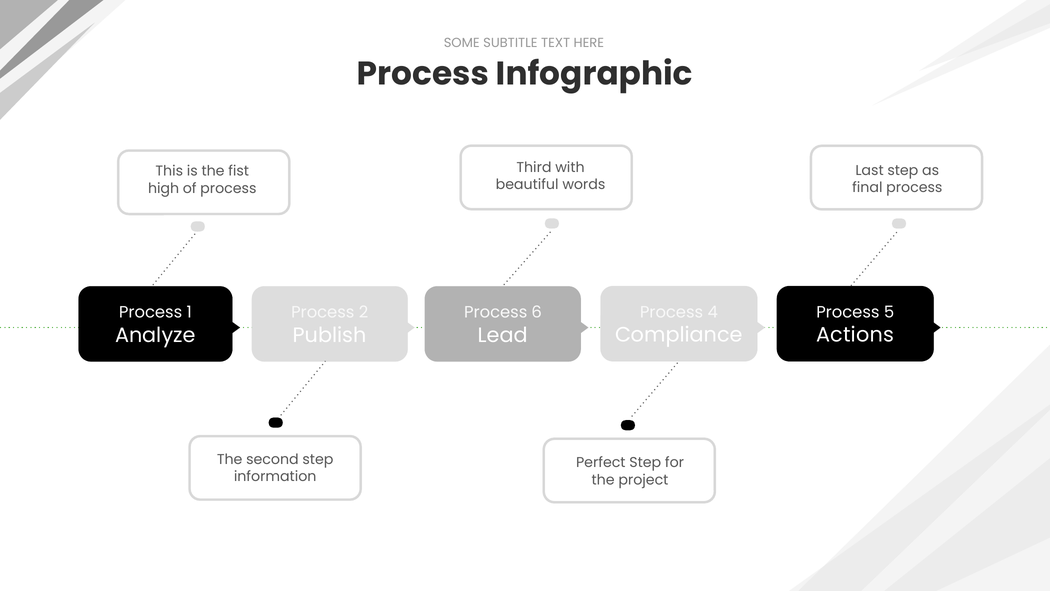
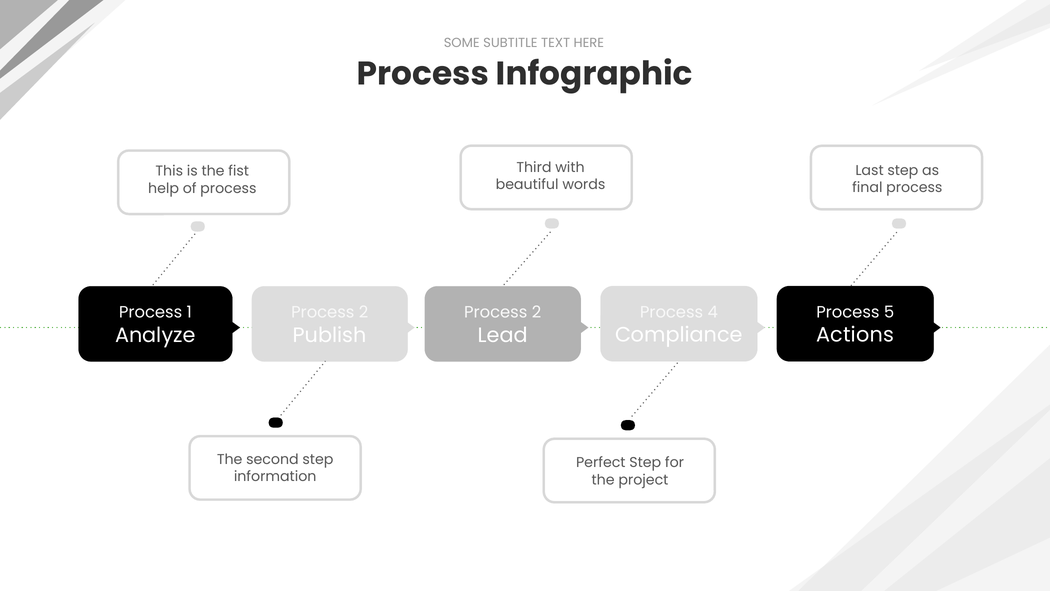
high: high -> help (164, 188)
6: 6 -> 2 (536, 312)
